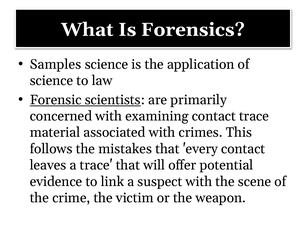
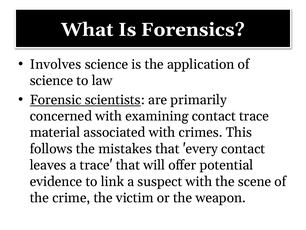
Samples: Samples -> Involves (56, 64)
